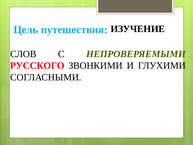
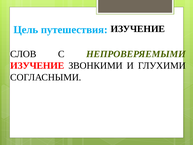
РУССКОГО: РУССКОГО -> ИЗУЧЕНИЕ (37, 66)
